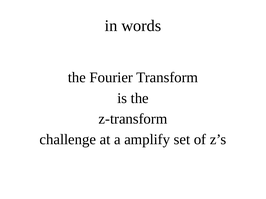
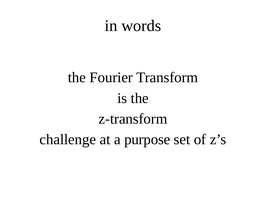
amplify: amplify -> purpose (147, 140)
